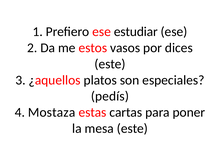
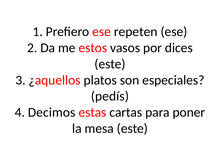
estudiar: estudiar -> repeten (136, 32)
Mostaza: Mostaza -> Decimos (52, 112)
